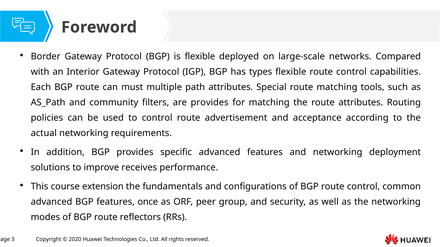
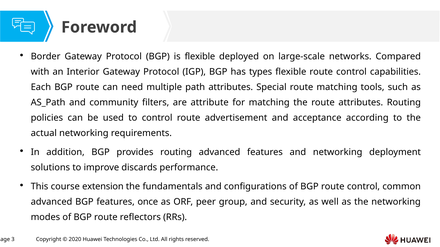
must: must -> need (132, 87)
are provides: provides -> attribute (210, 103)
provides specific: specific -> routing (176, 152)
receives: receives -> discards (139, 168)
